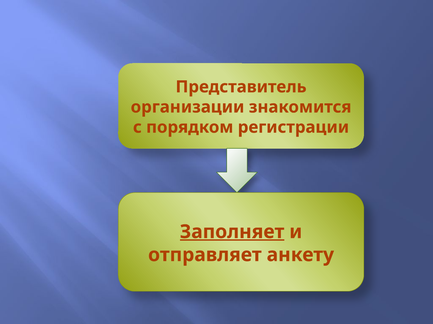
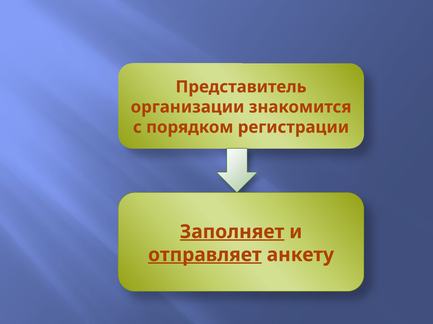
отправляет underline: none -> present (205, 255)
